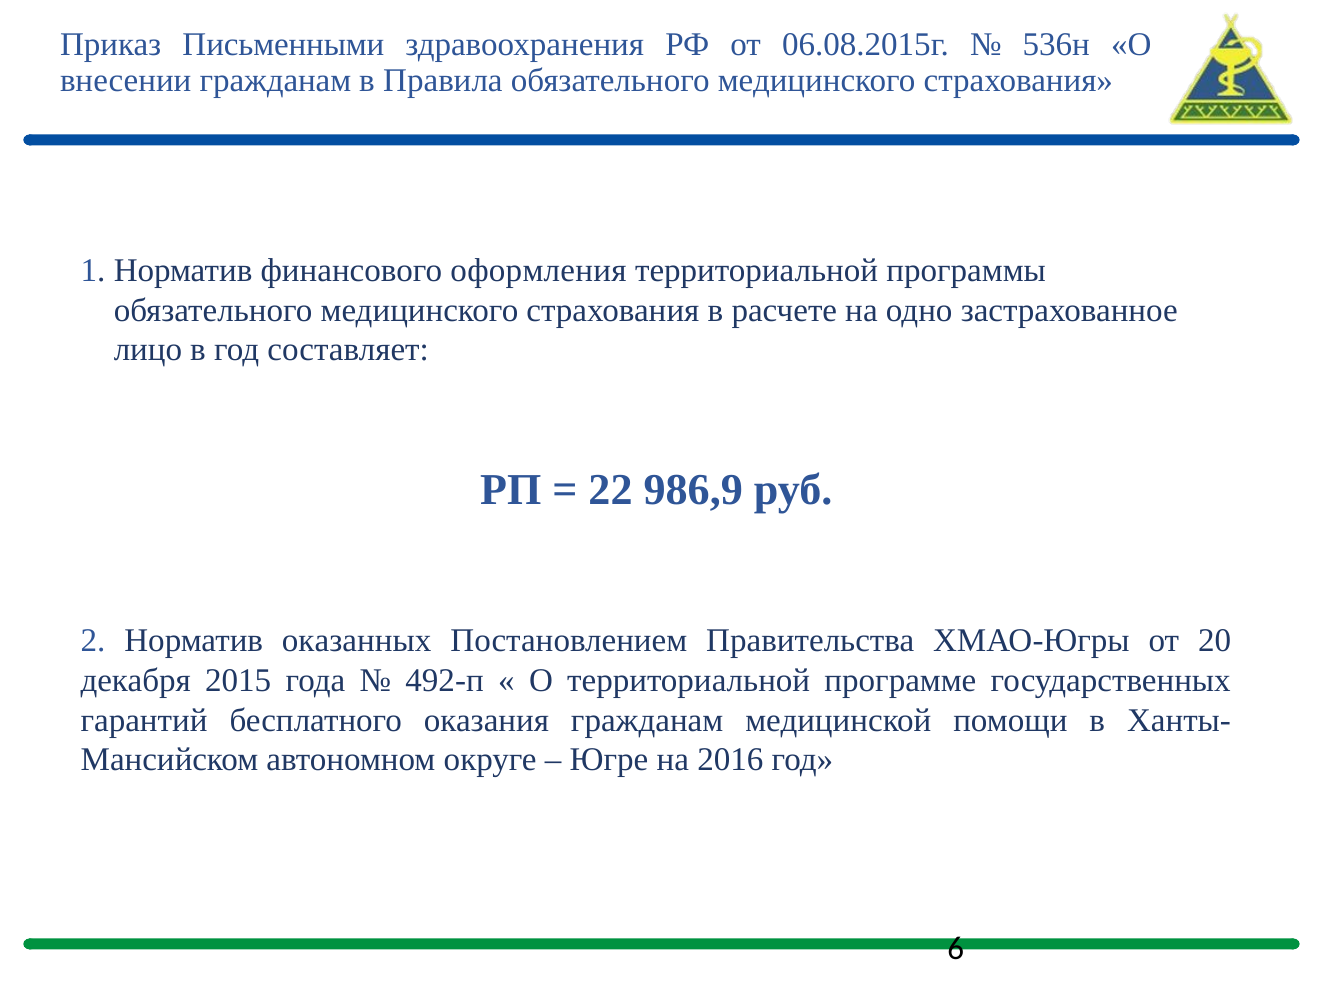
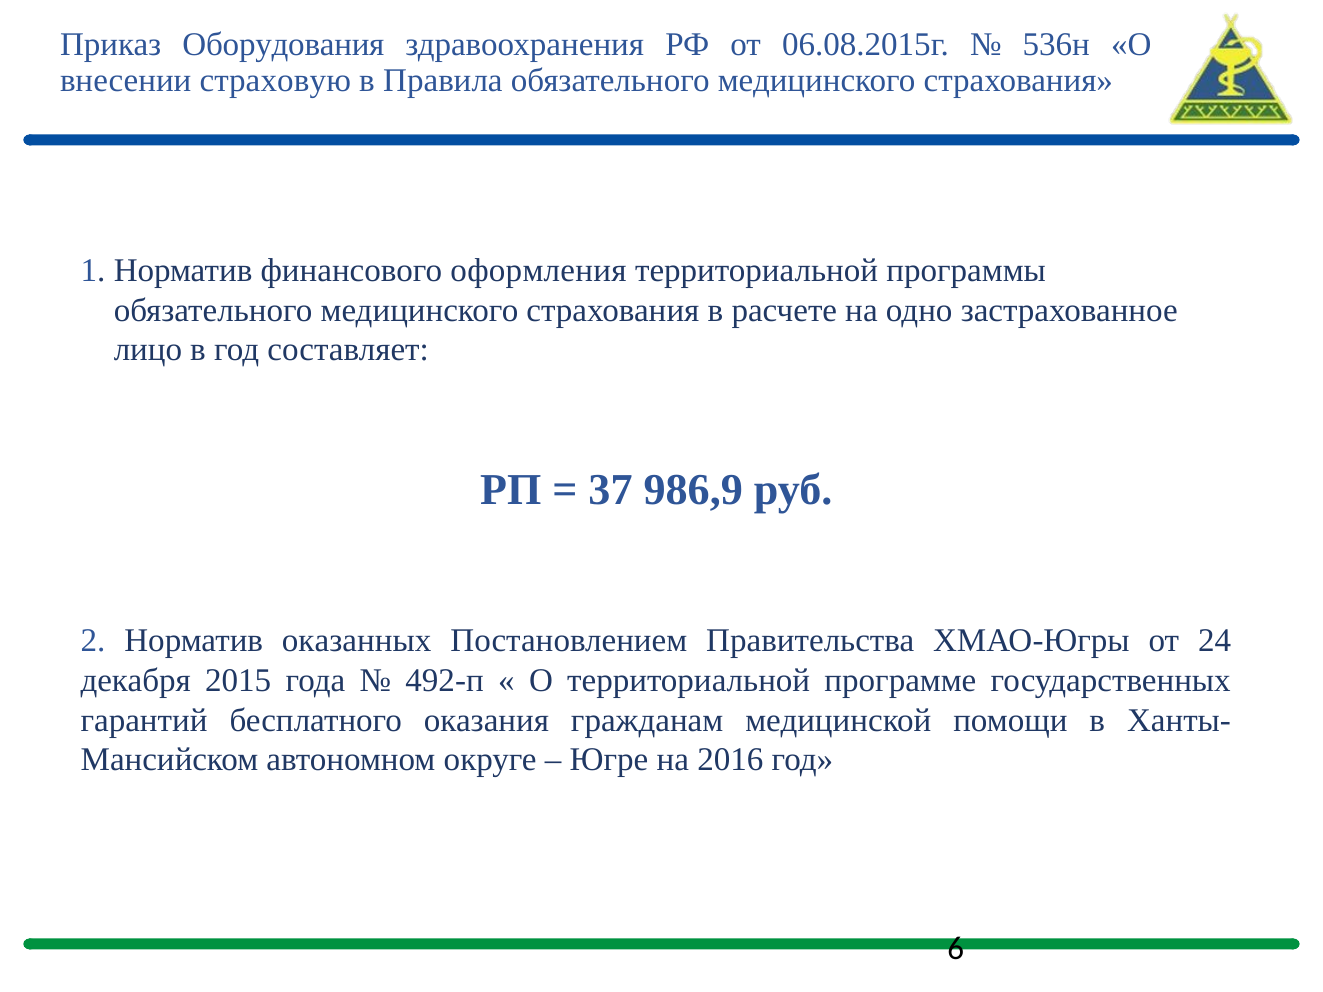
Письменными: Письменными -> Оборудования (283, 45)
внесении гражданам: гражданам -> страховую (275, 81)
22: 22 -> 37 (611, 490)
20: 20 -> 24 (1215, 641)
